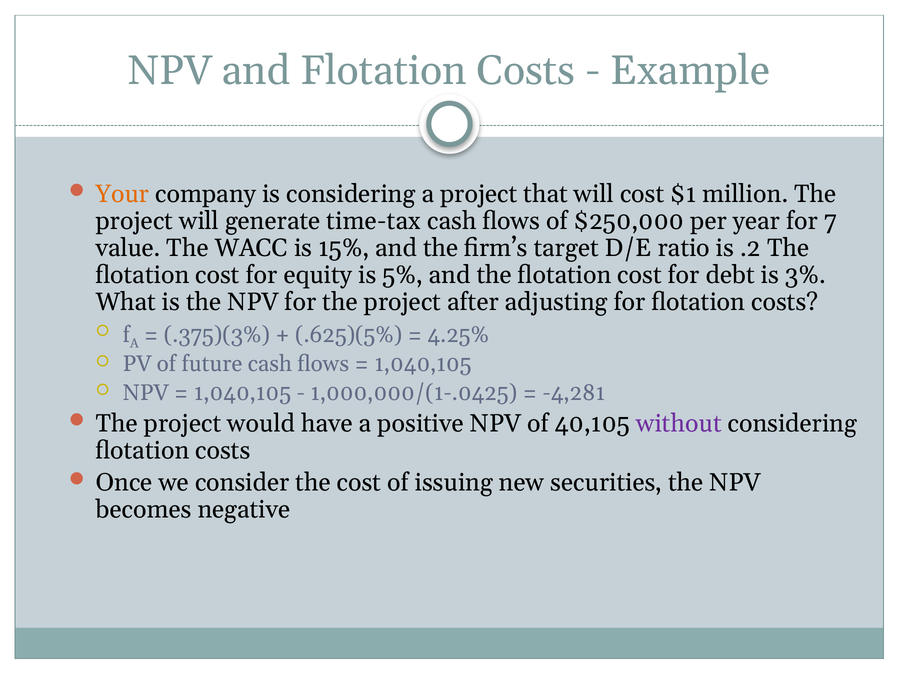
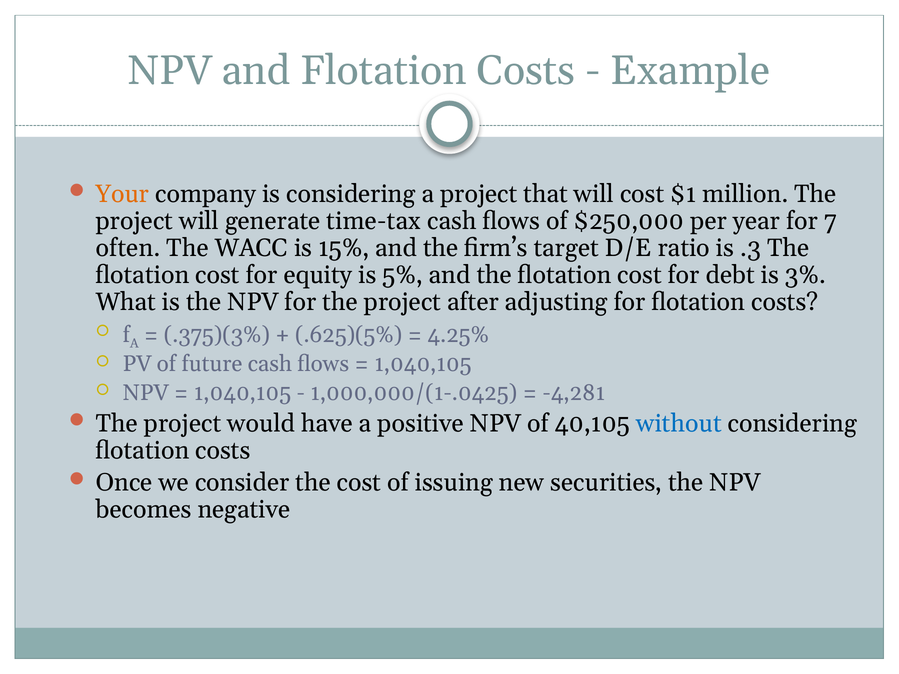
value: value -> often (128, 248)
.2: .2 -> .3 (750, 248)
without colour: purple -> blue (679, 424)
